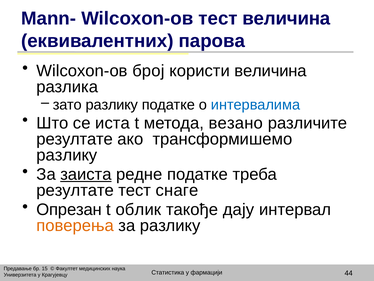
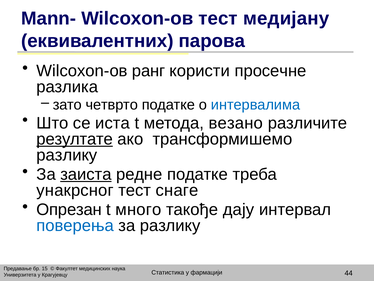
тест величина: величина -> медијану (286, 18)
број: број -> ранг (149, 71)
користи величина: величина -> просечне (271, 71)
зато разлику: разлику -> четврто (112, 105)
резултате underline: none -> present (75, 139)
резултате: резултате -> унакрсног (75, 190)
облик: облик -> много (138, 209)
поверења colour: orange -> blue (75, 225)
